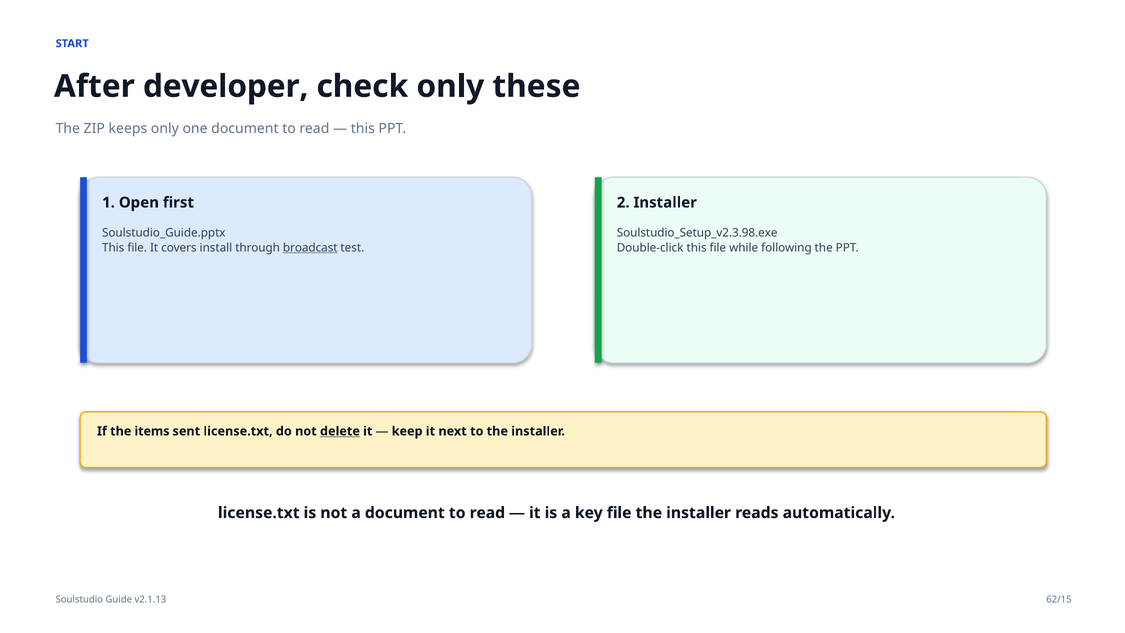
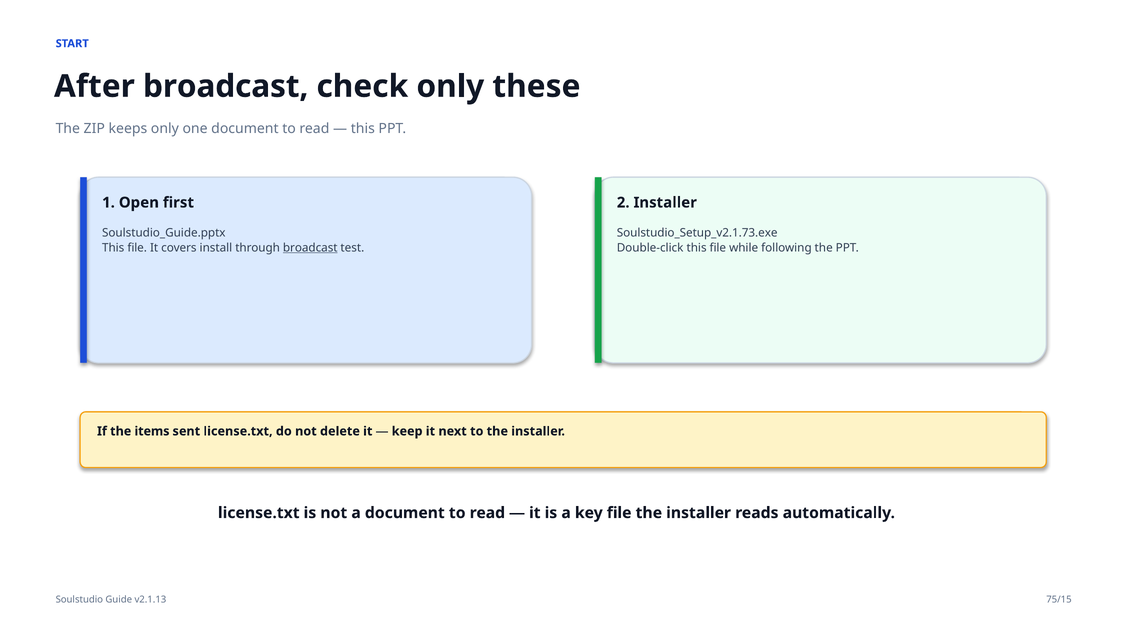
After developer: developer -> broadcast (226, 86)
Soulstudio_Setup_v2.3.98.exe: Soulstudio_Setup_v2.3.98.exe -> Soulstudio_Setup_v2.1.73.exe (697, 233)
delete underline: present -> none (340, 431)
62/15: 62/15 -> 75/15 (1059, 599)
